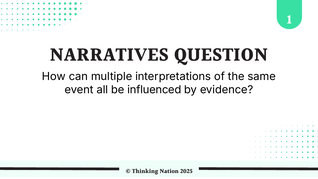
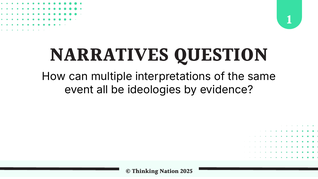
influenced: influenced -> ideologies (154, 90)
